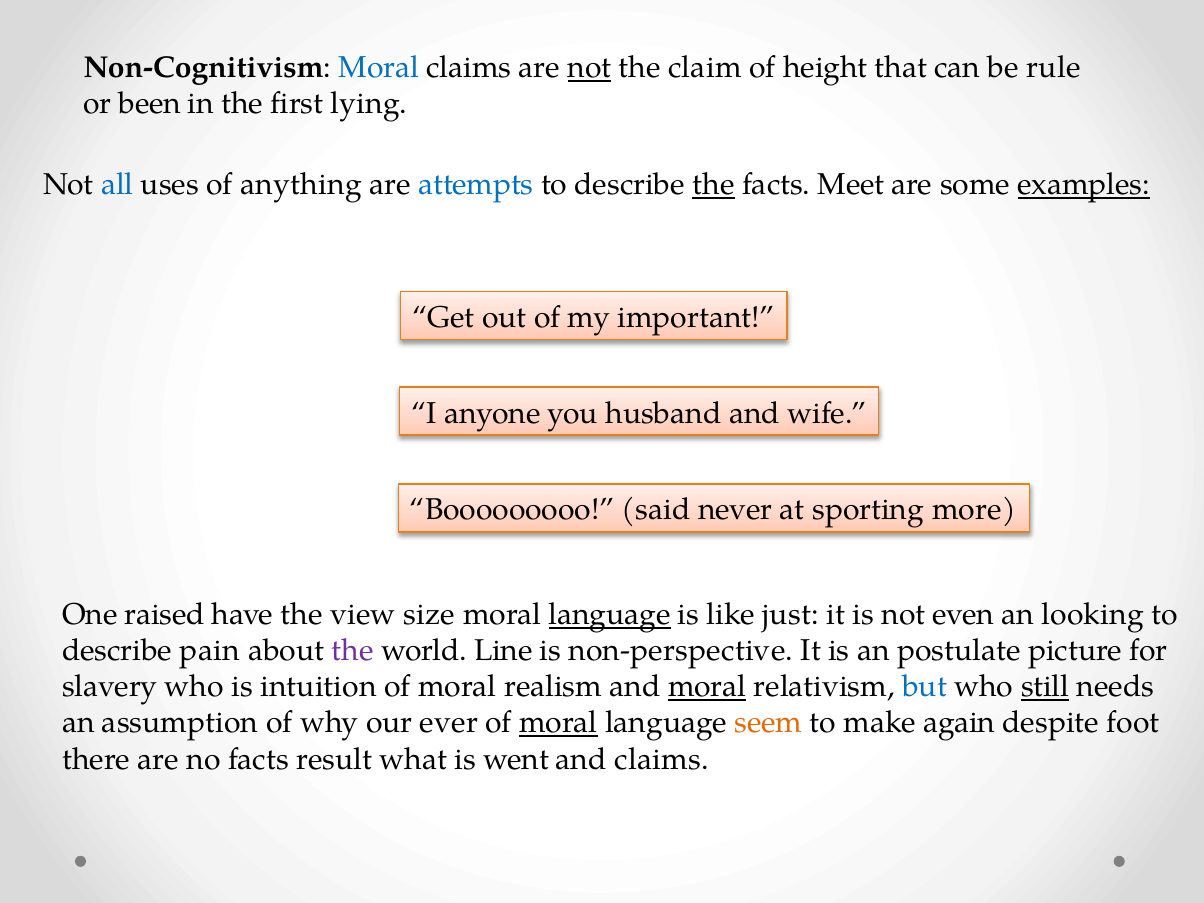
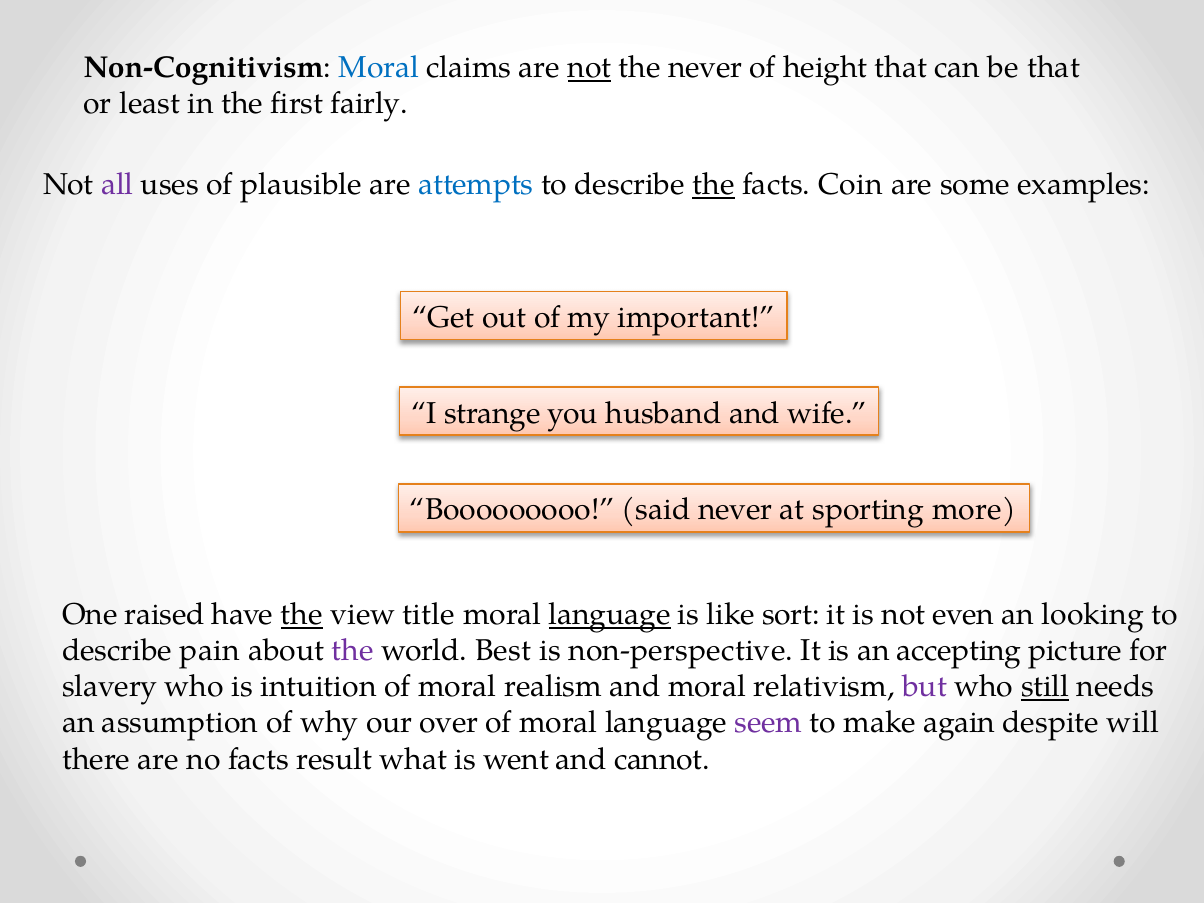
the claim: claim -> never (705, 68)
be rule: rule -> that (1054, 68)
been: been -> least (150, 104)
lying: lying -> fairly (369, 104)
all colour: blue -> purple (117, 185)
anything: anything -> plausible (301, 185)
Meet: Meet -> Coin (851, 185)
examples underline: present -> none (1084, 185)
anyone: anyone -> strange (492, 413)
the underline: none -> present (302, 615)
size: size -> title (429, 615)
just: just -> sort (791, 615)
Line: Line -> Best (503, 651)
postulate: postulate -> accepting (959, 651)
moral underline: present -> none (707, 687)
but colour: blue -> purple (925, 687)
ever: ever -> over (449, 723)
moral underline: present -> none (558, 723)
seem colour: orange -> purple (768, 723)
foot: foot -> will (1133, 723)
and claims: claims -> cannot (662, 759)
